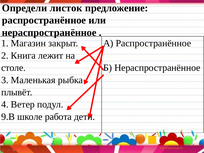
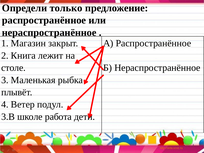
листок: листок -> только (66, 8)
9.В: 9.В -> 3.В (8, 117)
